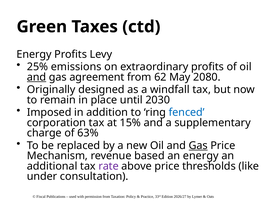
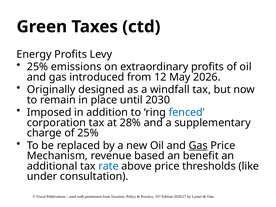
and underline: present -> none (37, 77)
agreement: agreement -> introduced (97, 77)
62: 62 -> 12 (160, 77)
2080: 2080 -> 2026 (207, 77)
15%: 15% -> 28% (130, 123)
of 63%: 63% -> 25% (88, 133)
an energy: energy -> benefit (201, 156)
rate colour: purple -> blue (109, 166)
